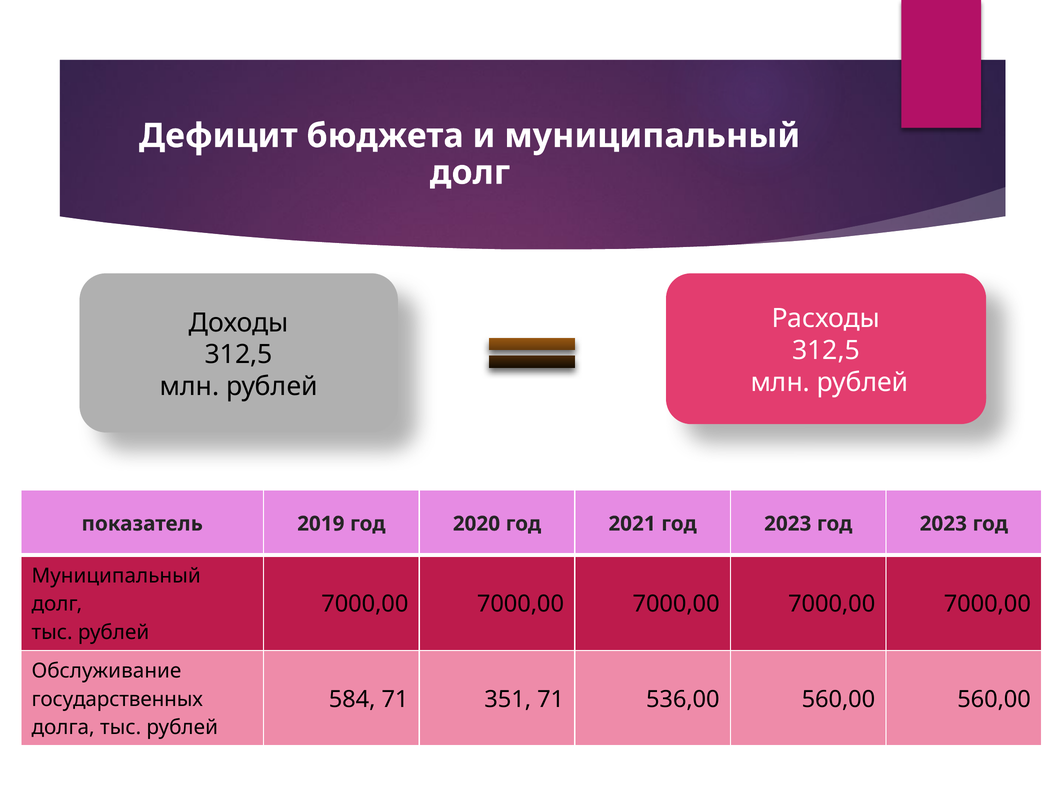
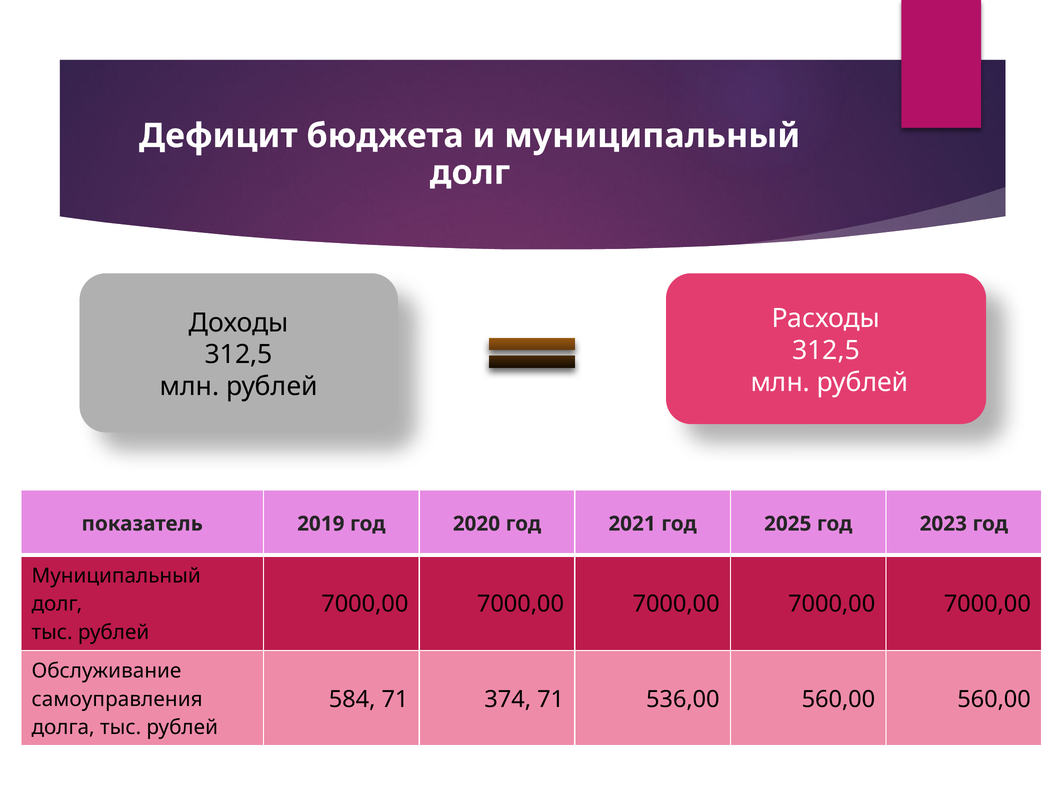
2021 год 2023: 2023 -> 2025 (788, 524)
351: 351 -> 374 (508, 699)
государственных: государственных -> самоуправления (117, 699)
